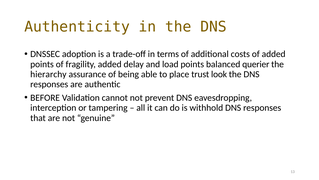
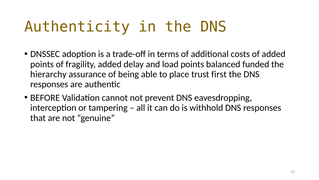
querier: querier -> funded (256, 64)
look: look -> first (219, 74)
